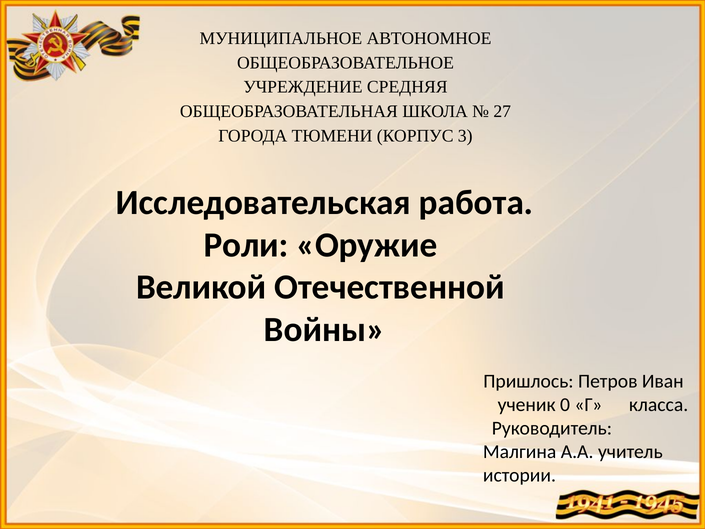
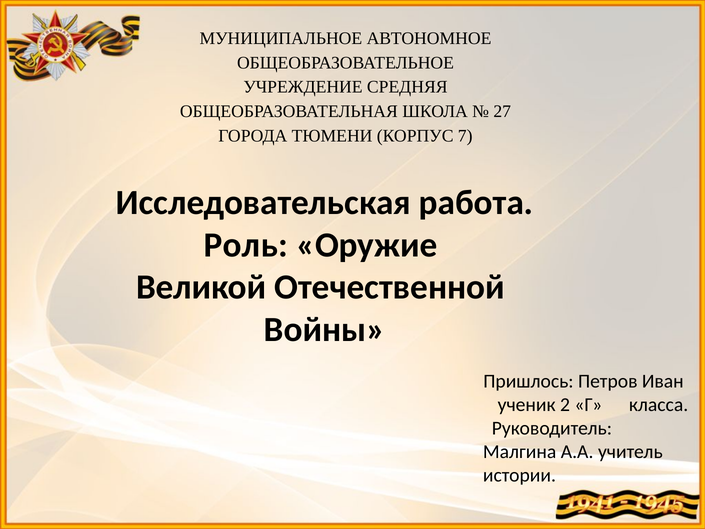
3: 3 -> 7 (465, 136)
Роли: Роли -> Роль (246, 245)
0: 0 -> 2 (565, 404)
